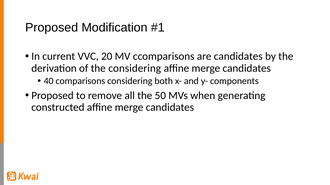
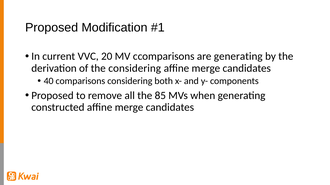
are candidates: candidates -> generating (238, 57)
50: 50 -> 85 (160, 96)
